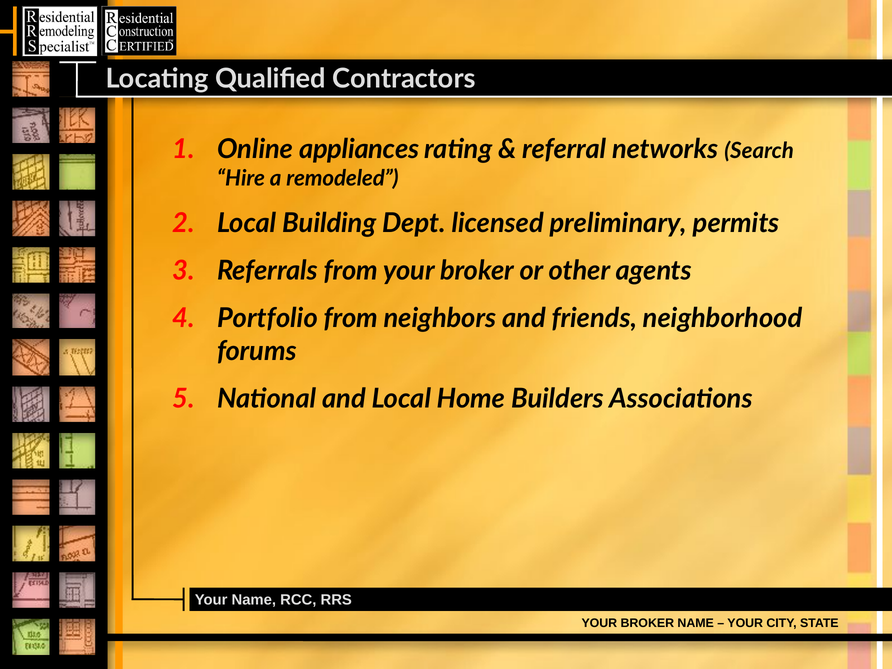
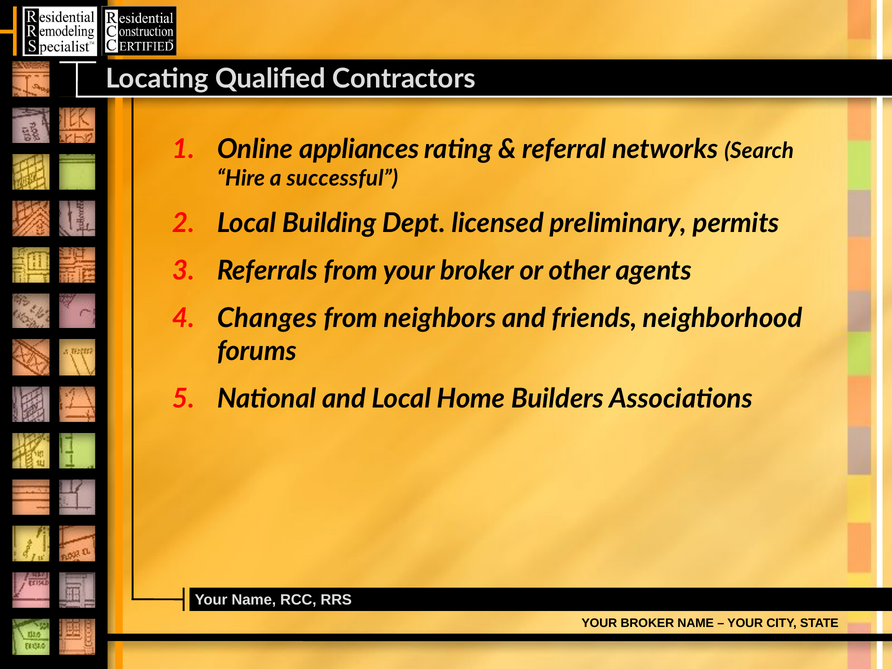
remodeled: remodeled -> successful (342, 178)
Portfolio: Portfolio -> Changes (267, 318)
